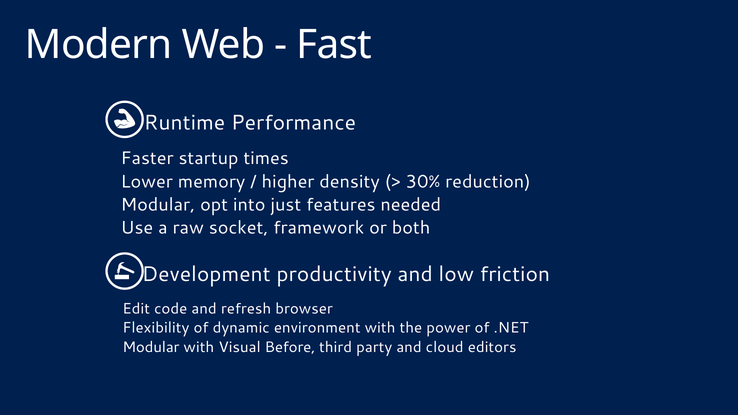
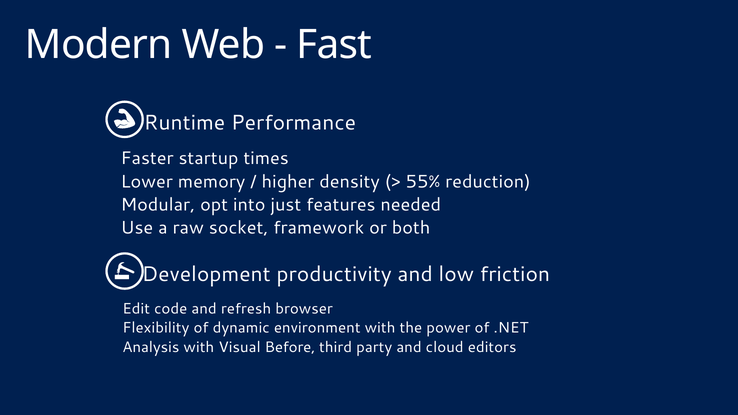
30%: 30% -> 55% (423, 182)
Modular: Modular -> Analysis (151, 347)
